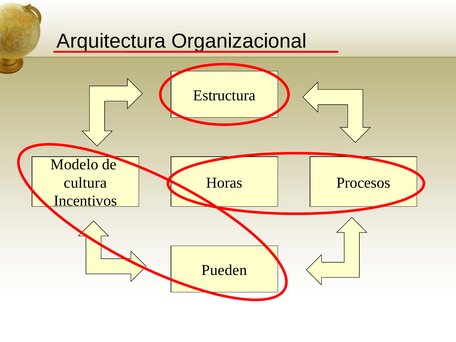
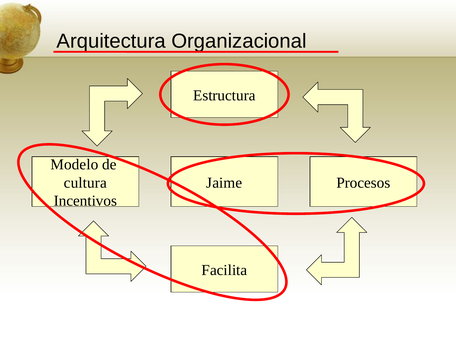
Horas: Horas -> Jaime (224, 183)
Pueden: Pueden -> Facilita (224, 270)
